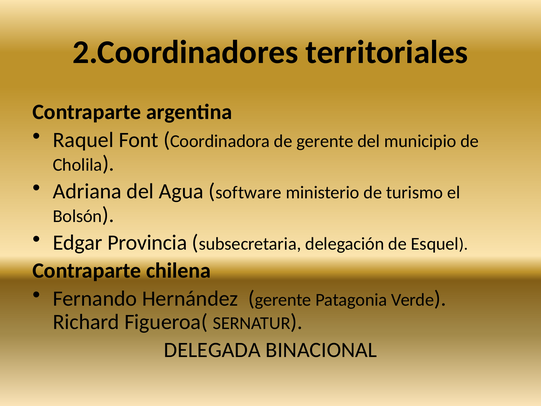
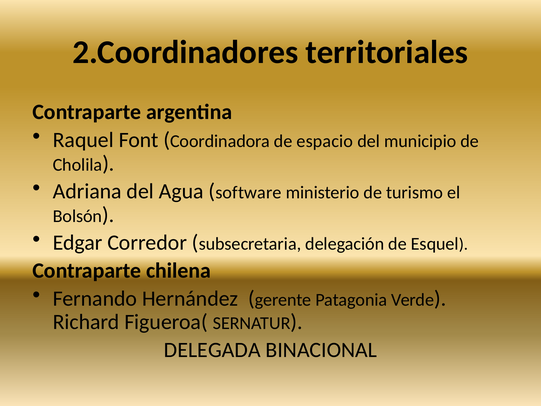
de gerente: gerente -> espacio (325, 141)
Provincia: Provincia -> Corredor (147, 243)
